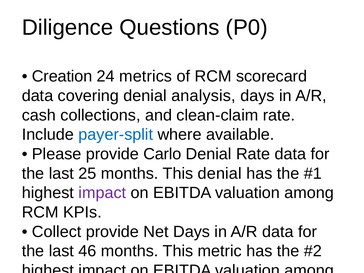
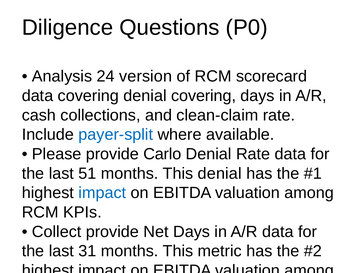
Creation: Creation -> Analysis (62, 76)
metrics: metrics -> version (146, 76)
denial analysis: analysis -> covering (204, 96)
25: 25 -> 51 (87, 173)
impact colour: purple -> blue (102, 193)
46: 46 -> 31 (87, 251)
